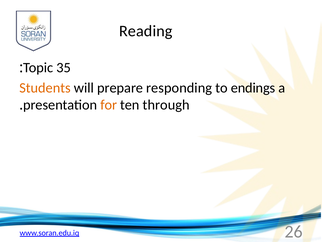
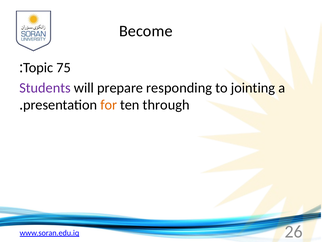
Reading: Reading -> Become (146, 31)
35: 35 -> 75 (64, 68)
Students colour: orange -> purple (45, 88)
endings: endings -> jointing (253, 88)
